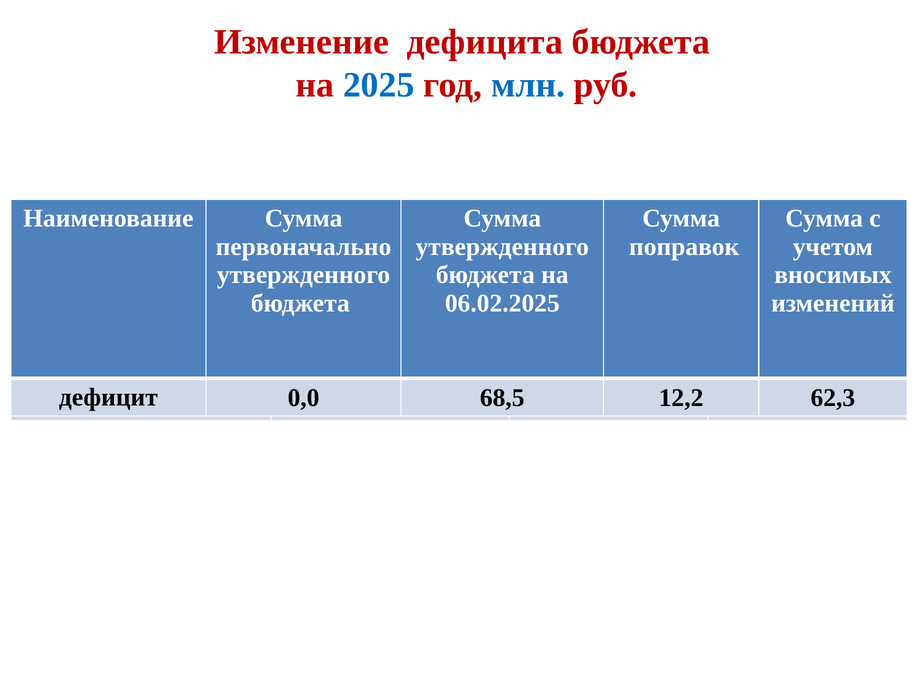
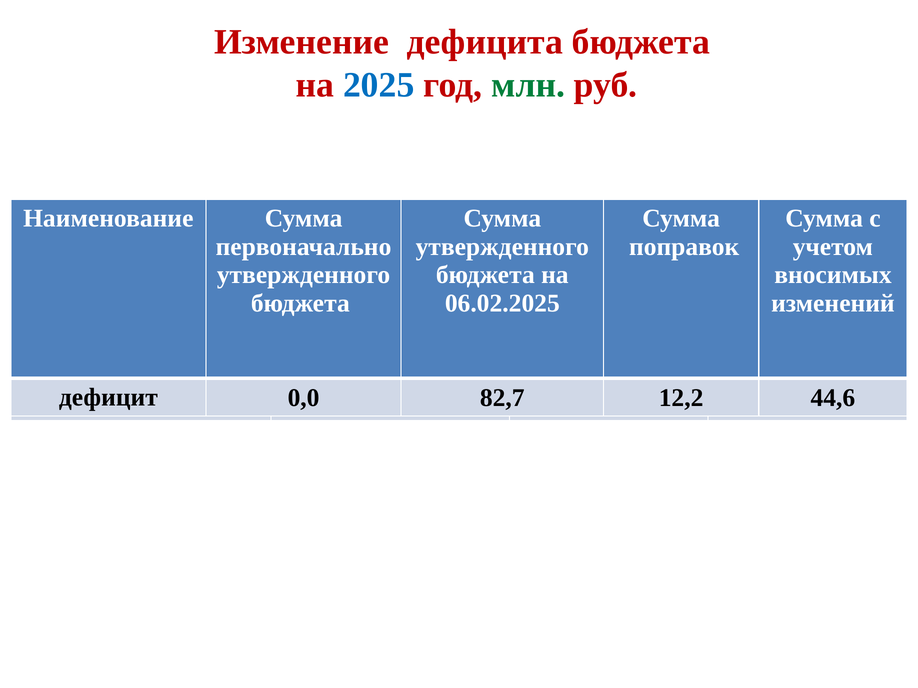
млн colour: blue -> green (528, 85)
68,5: 68,5 -> 82,7 (502, 398)
62,3: 62,3 -> 44,6 (833, 398)
